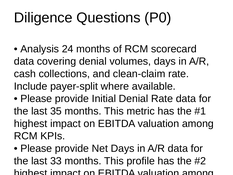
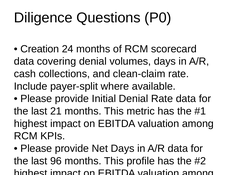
Analysis: Analysis -> Creation (40, 49)
35: 35 -> 21 (56, 111)
33: 33 -> 96 (56, 161)
